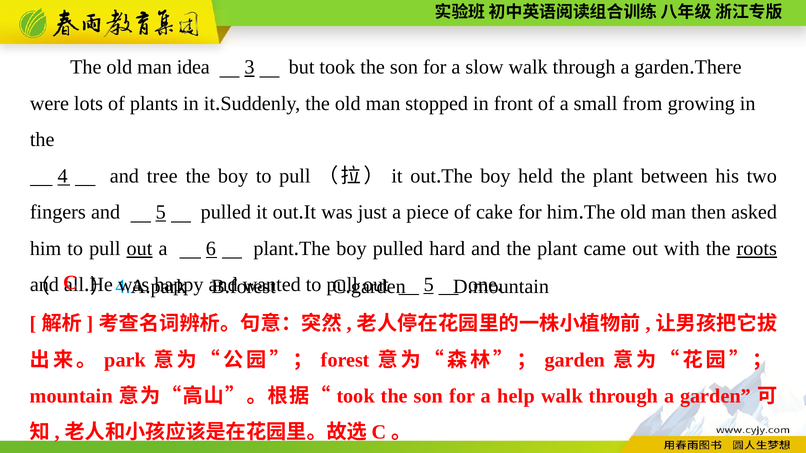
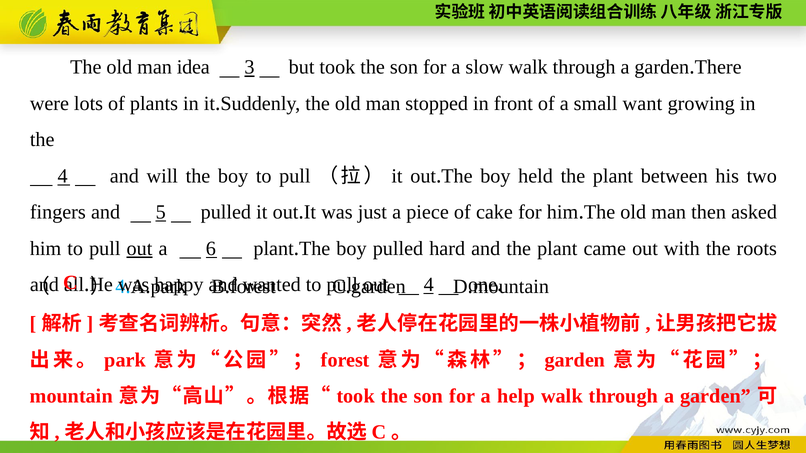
from: from -> want (642, 104)
tree: tree -> will (162, 176)
roots underline: present -> none (757, 249)
5: 5 -> 4 (429, 285)
